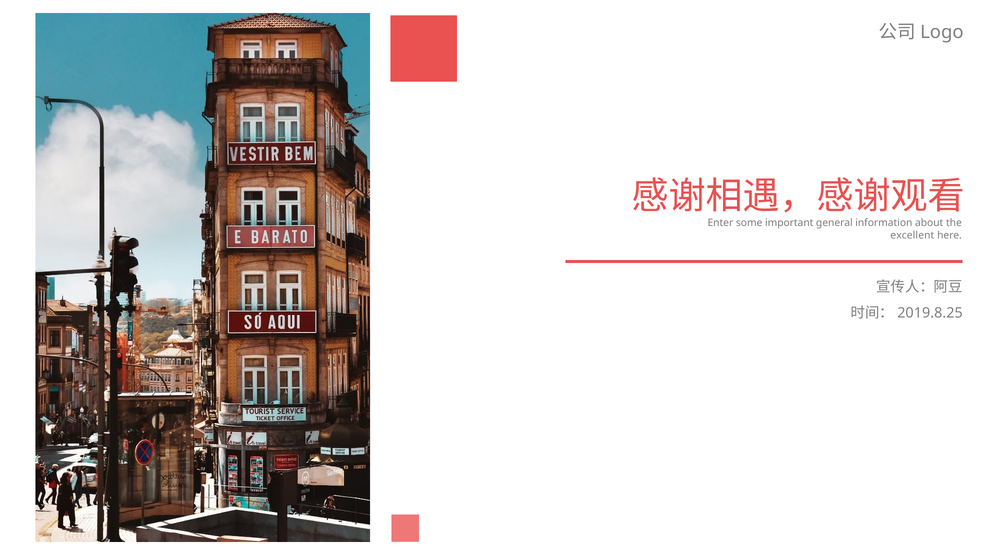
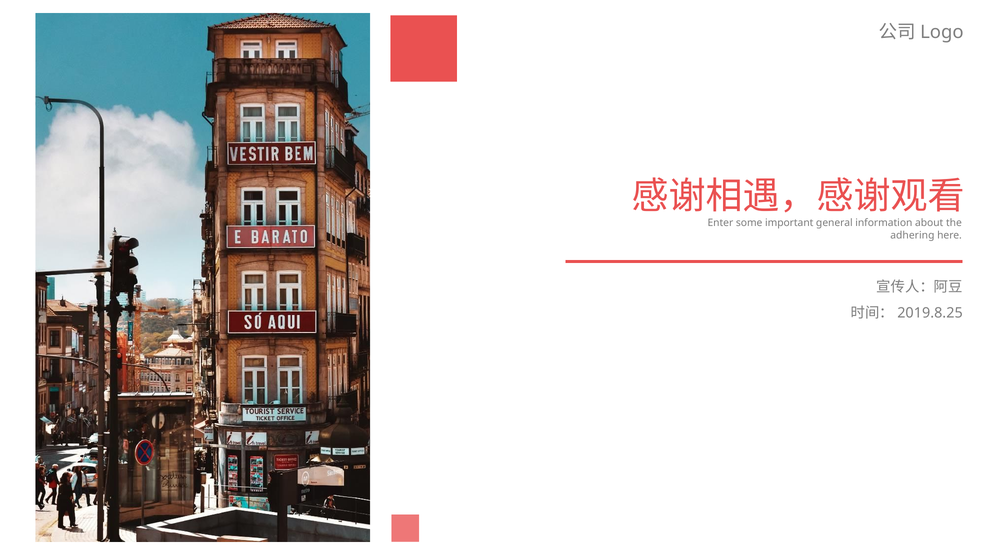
excellent: excellent -> adhering (912, 235)
